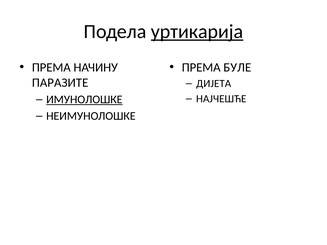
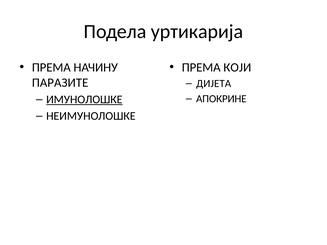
уртикарија underline: present -> none (197, 32)
БУЛЕ: БУЛЕ -> КОЈИ (237, 67)
НАЈЧЕШЋЕ: НАЈЧЕШЋЕ -> АПОКРИНЕ (221, 99)
